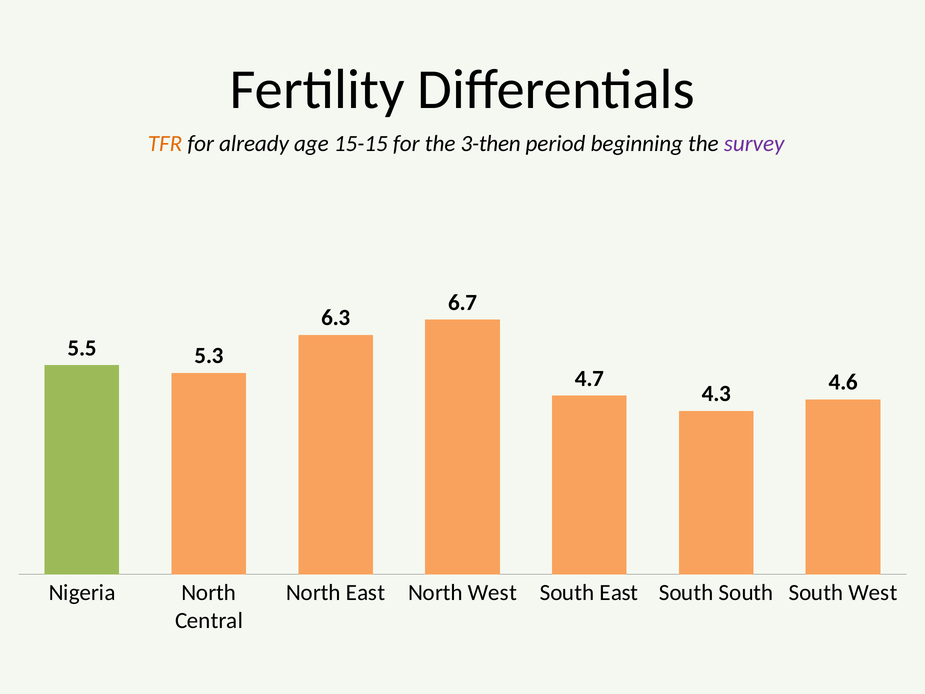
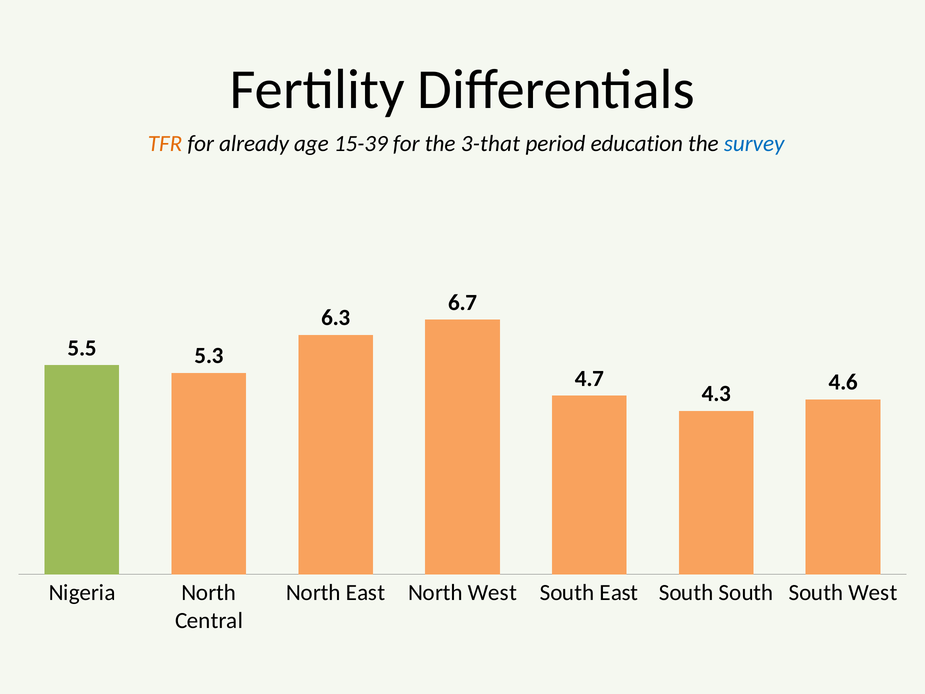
15-15: 15-15 -> 15-39 (361, 143)
3-then: 3-then -> 3-that (490, 143)
beginning: beginning -> education (637, 143)
survey colour: purple -> blue (754, 143)
